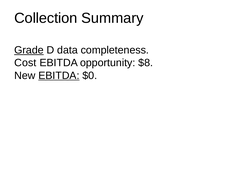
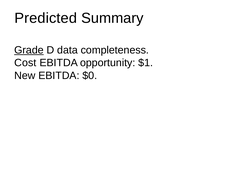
Collection: Collection -> Predicted (46, 18)
$8: $8 -> $1 (146, 63)
EBITDA underline: present -> none (59, 75)
